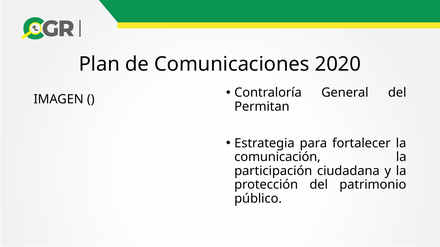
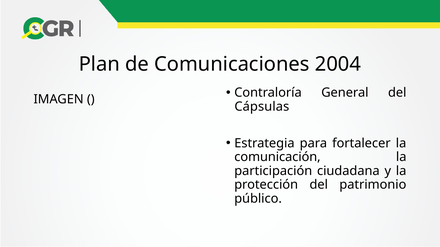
2020: 2020 -> 2004 (338, 64)
Permitan: Permitan -> Cápsulas (262, 107)
